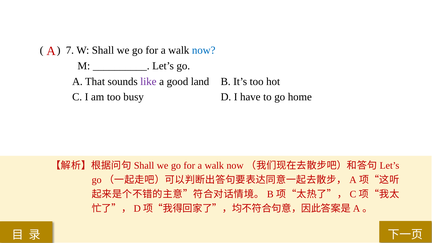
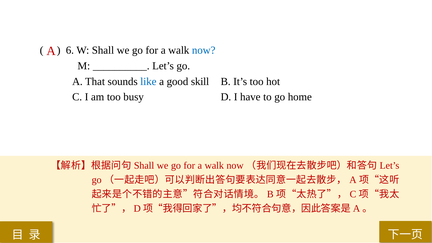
7: 7 -> 6 (70, 50)
like colour: purple -> blue (148, 82)
land: land -> skill (200, 82)
